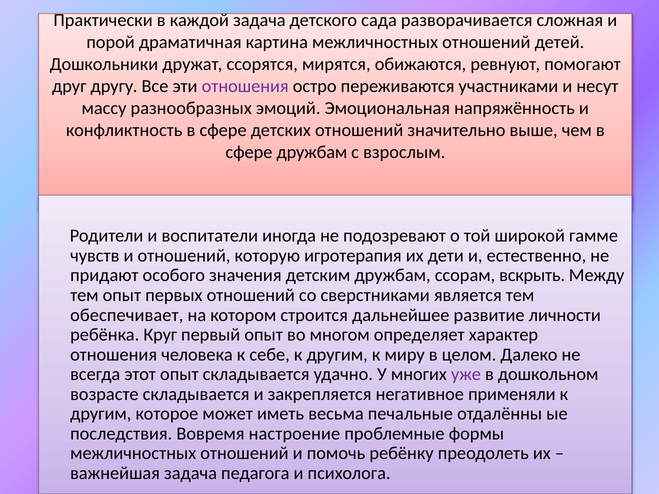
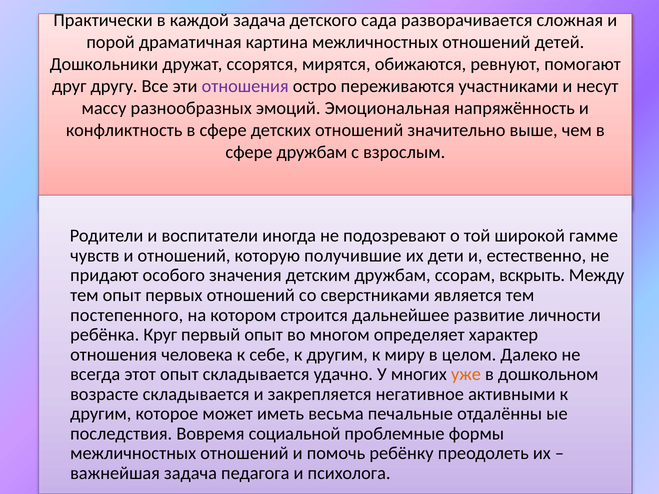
игротерапия: игротерапия -> получившие (353, 256)
обеспечивает: обеспечивает -> постепенного (127, 315)
уже colour: purple -> orange (466, 374)
применяли: применяли -> активными (512, 394)
настроение: настроение -> социальной (295, 434)
